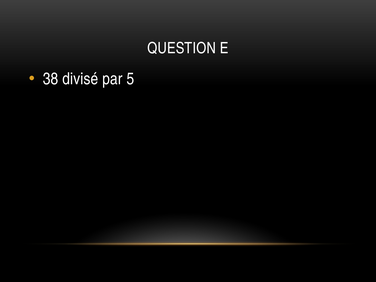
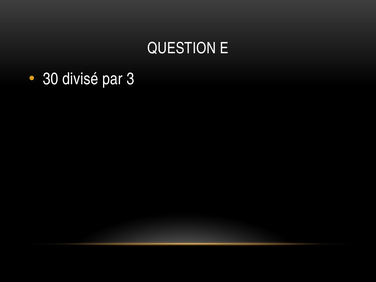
38: 38 -> 30 (51, 79)
5: 5 -> 3 (130, 79)
